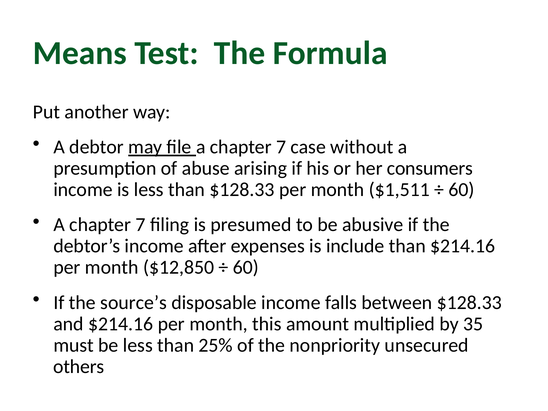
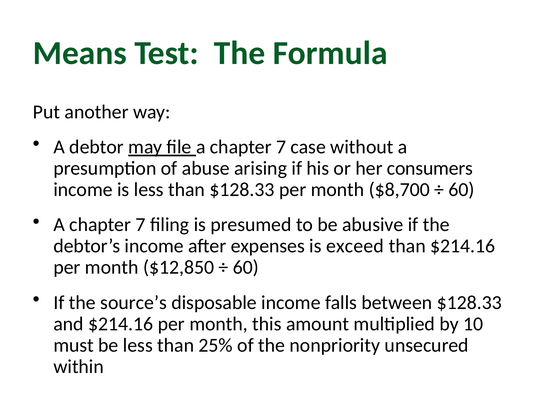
$1,511: $1,511 -> $8,700 (399, 190)
include: include -> exceed (355, 246)
35: 35 -> 10 (473, 324)
others: others -> within (79, 367)
